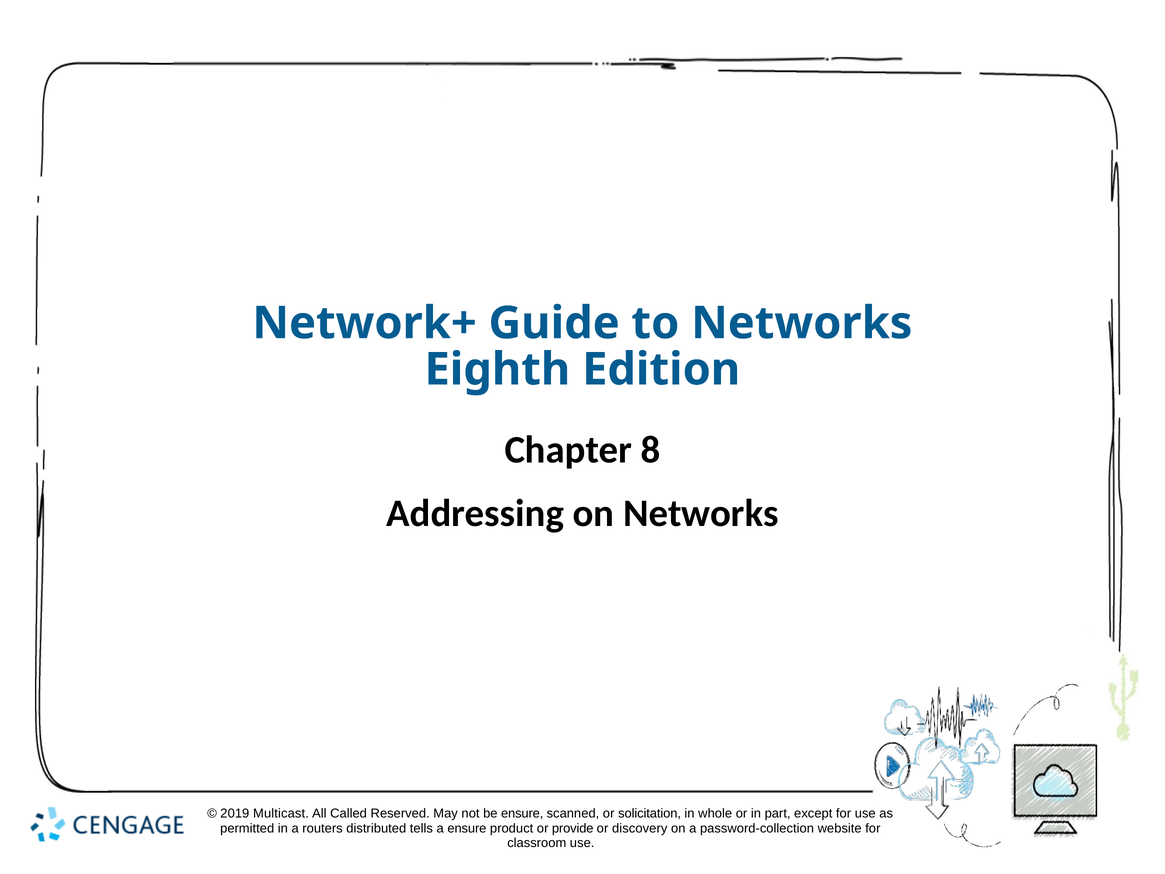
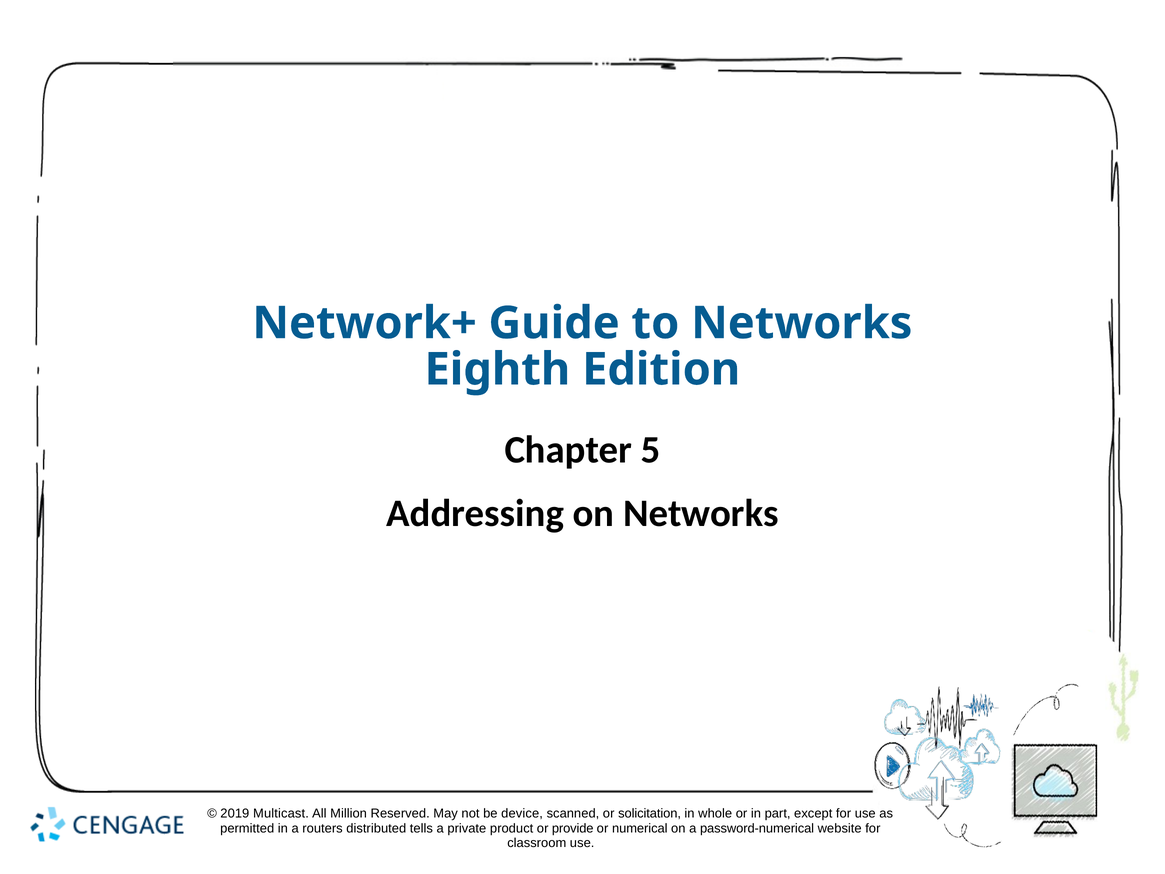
8: 8 -> 5 (651, 450)
Called: Called -> Million (349, 813)
be ensure: ensure -> device (522, 813)
a ensure: ensure -> private (467, 828)
discovery: discovery -> numerical (640, 828)
password-collection: password-collection -> password-numerical (757, 828)
